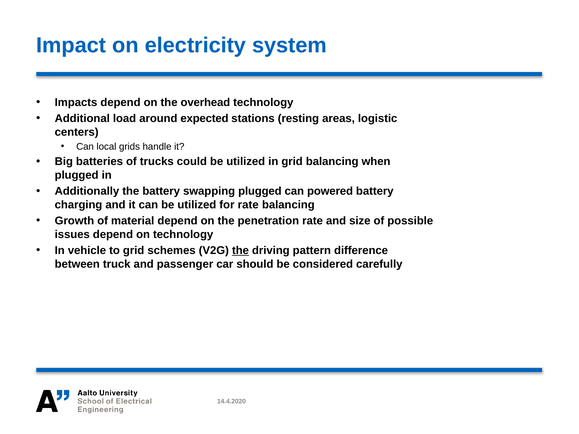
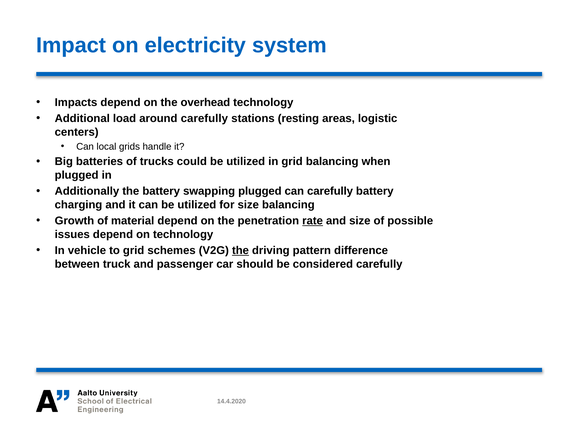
around expected: expected -> carefully (204, 119)
can powered: powered -> carefully (330, 191)
for rate: rate -> size (248, 205)
rate underline: none -> present (313, 221)
